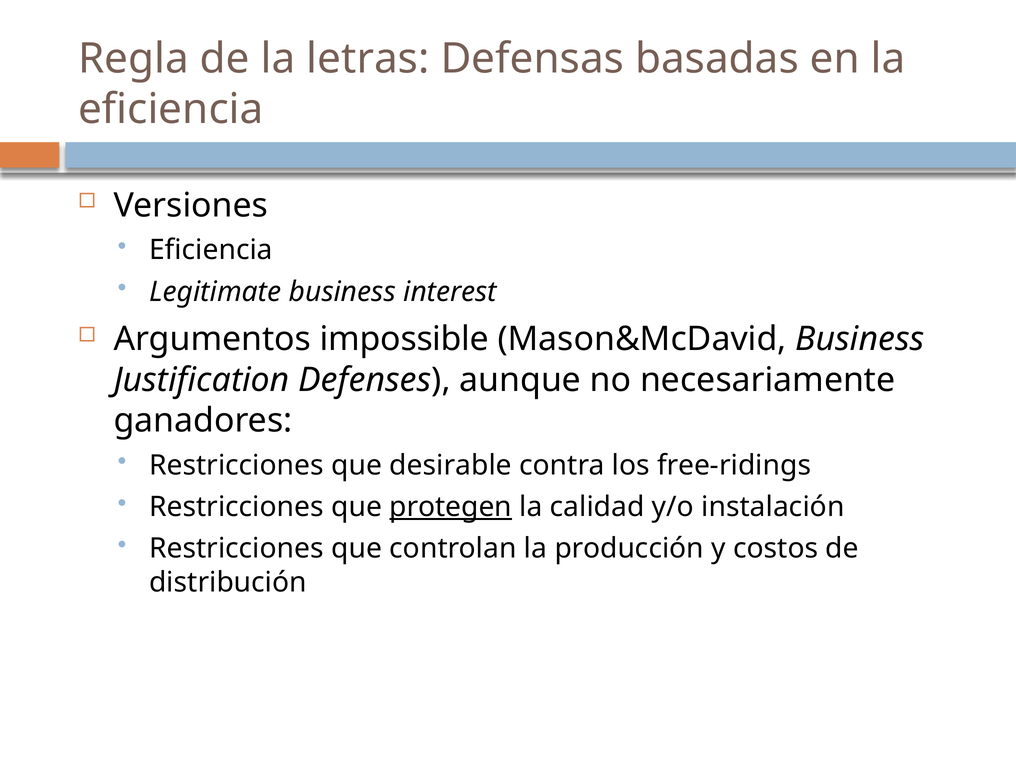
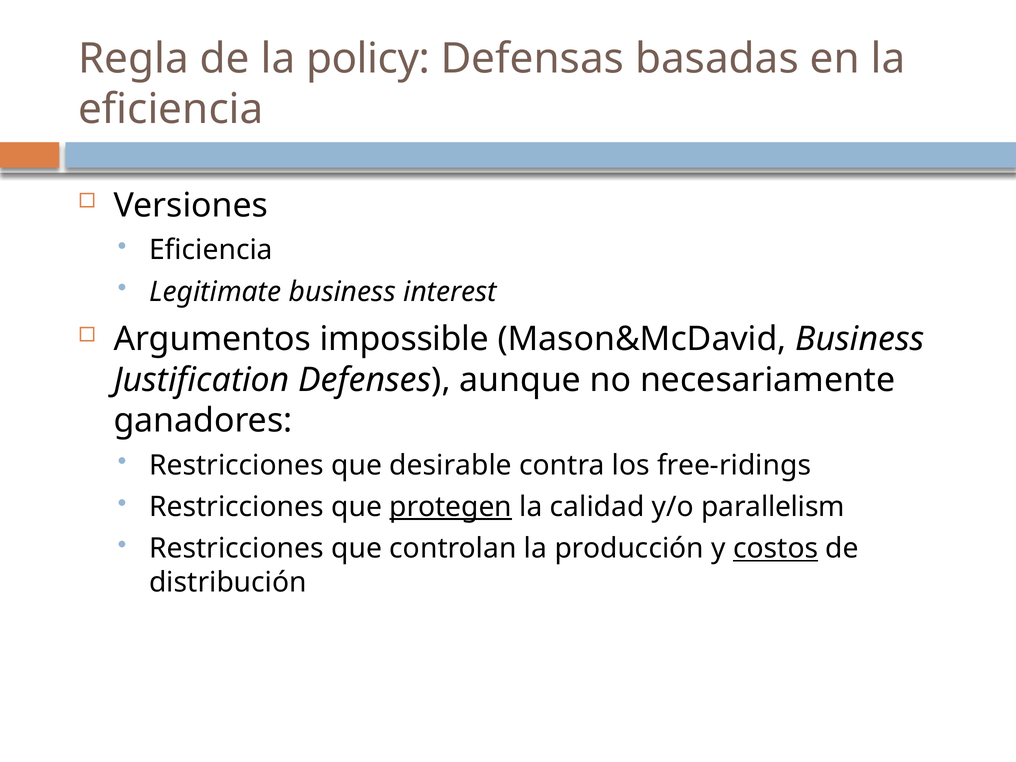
letras: letras -> policy (368, 59)
instalación: instalación -> parallelism (773, 507)
costos underline: none -> present (776, 548)
